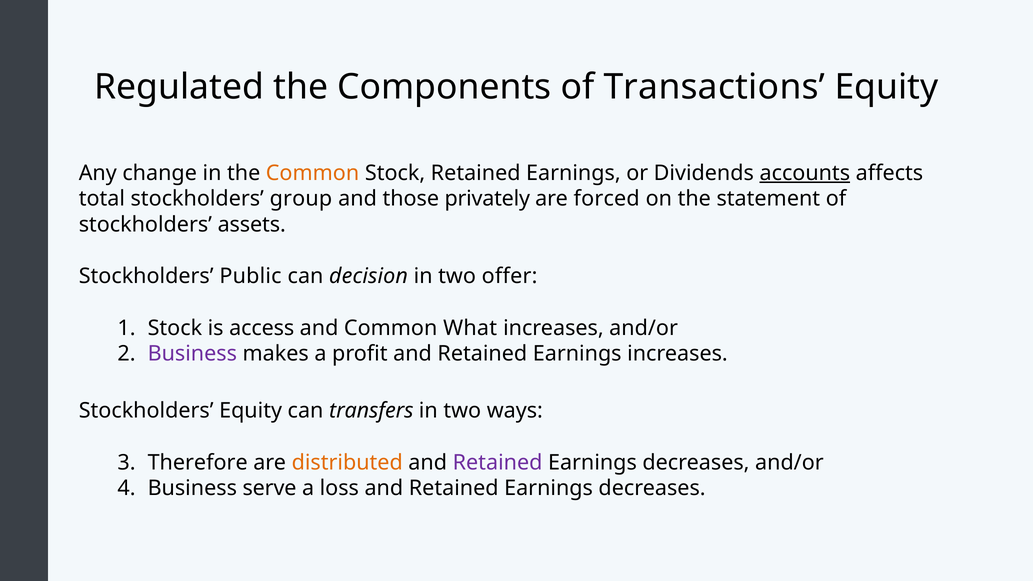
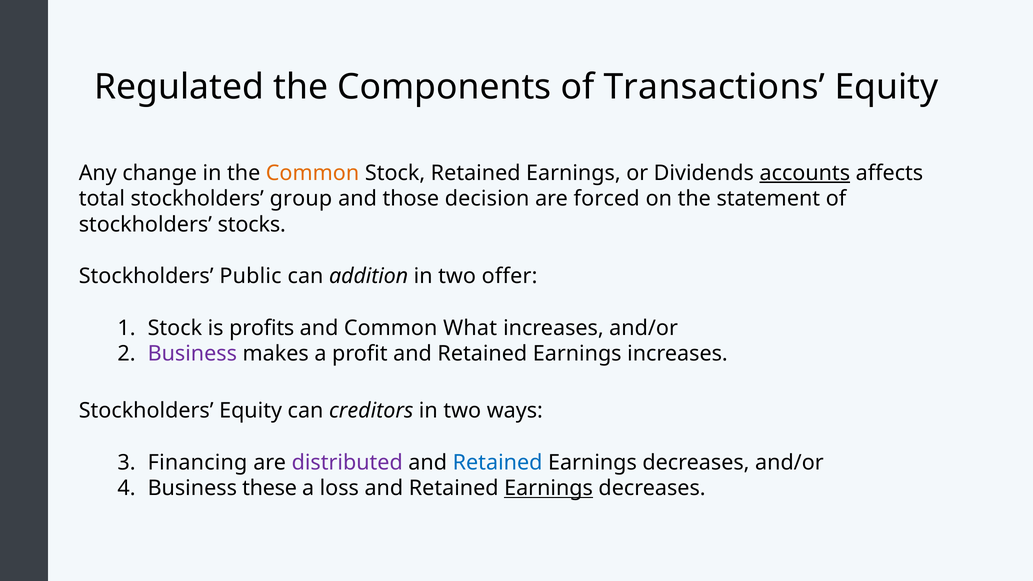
privately: privately -> decision (487, 199)
assets: assets -> stocks (252, 225)
decision: decision -> addition (369, 276)
access: access -> profits (262, 328)
transfers: transfers -> creditors (371, 411)
Therefore: Therefore -> Financing (198, 463)
distributed colour: orange -> purple (347, 463)
Retained colour: purple -> blue (498, 463)
serve: serve -> these (270, 488)
Earnings underline: none -> present (549, 488)
